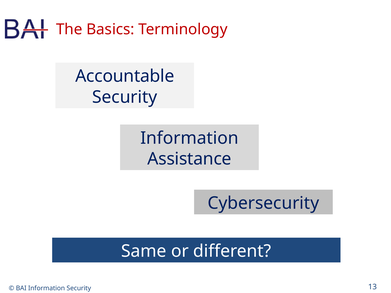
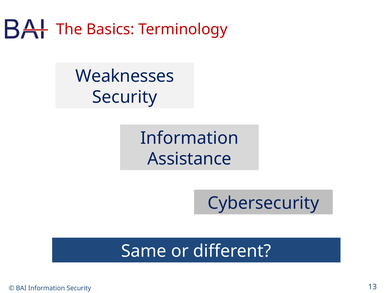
Accountable: Accountable -> Weaknesses (125, 76)
